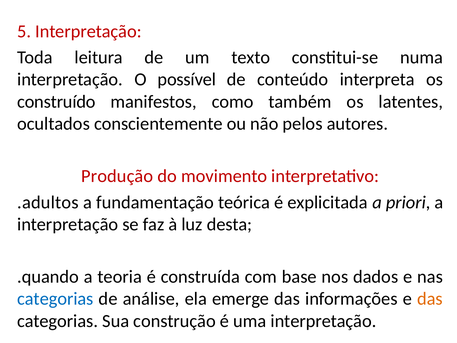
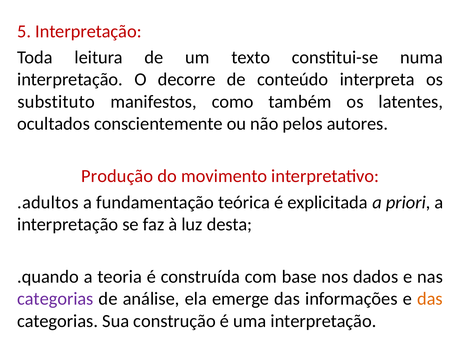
possível: possível -> decorre (187, 79)
construído: construído -> substituto (56, 102)
categorias colour: blue -> purple (55, 299)
